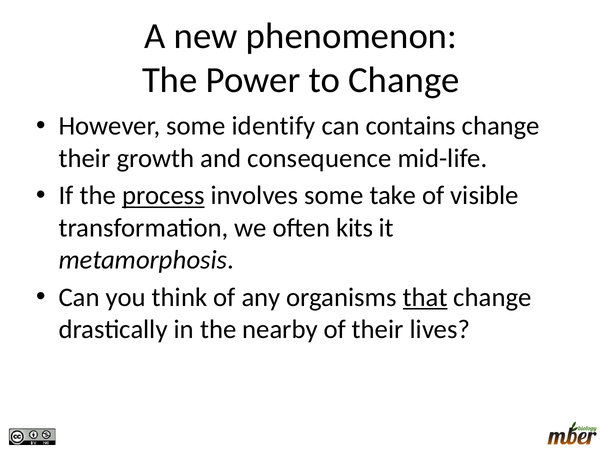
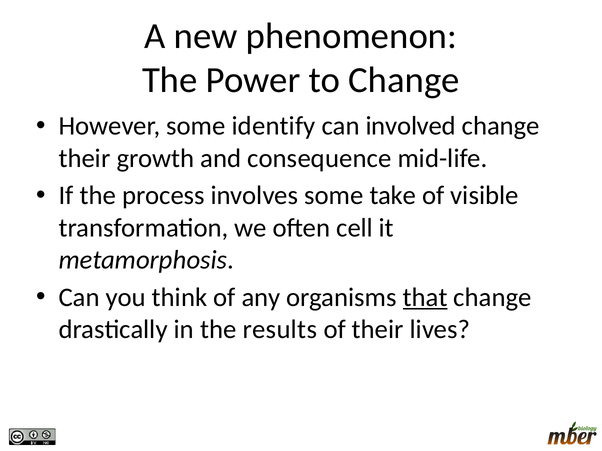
contains: contains -> involved (411, 126)
process underline: present -> none (163, 196)
kits: kits -> cell (355, 228)
nearby: nearby -> results (280, 330)
